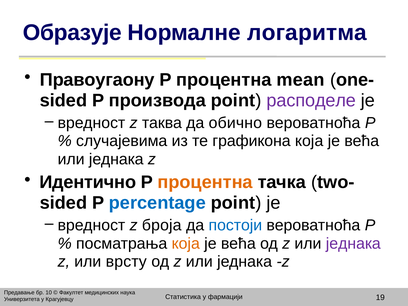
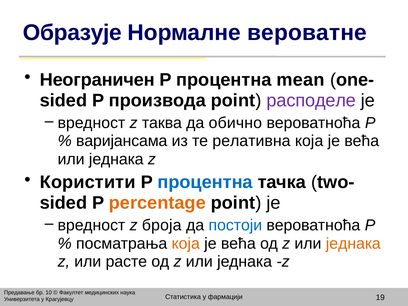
логаритма: логаритма -> вероватне (307, 33)
Правоугаону: Правоугаону -> Неограничен (97, 80)
случајевима: случајевима -> варијансама (122, 141)
графикона: графикона -> релативна (251, 141)
Идентично: Идентично -> Користити (88, 182)
процентна colour: orange -> blue (205, 182)
percentage colour: blue -> orange (157, 203)
једнака colour: purple -> orange (353, 244)
врсту: врсту -> расте (126, 262)
